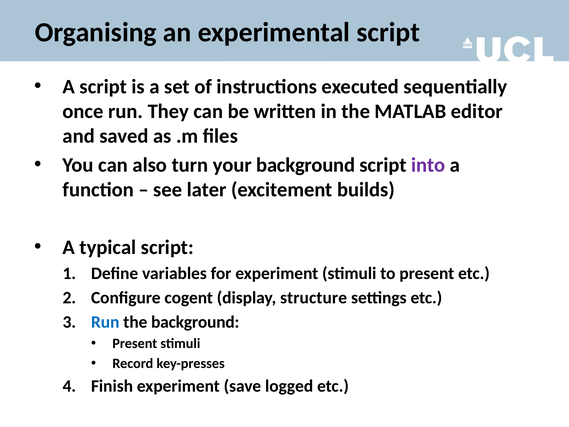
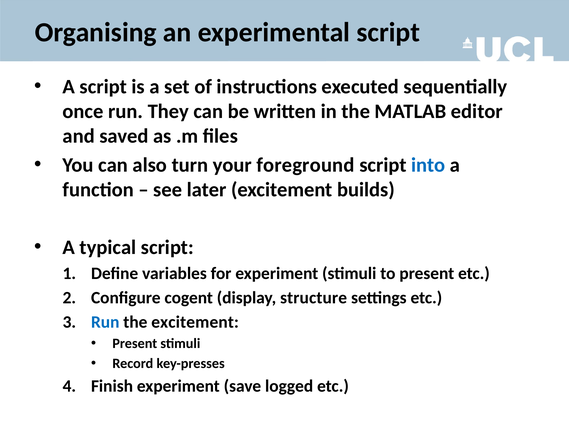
your background: background -> foreground (305, 165)
into colour: purple -> blue (428, 165)
the background: background -> excitement (195, 322)
